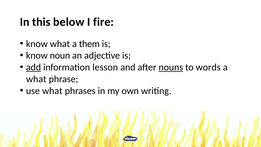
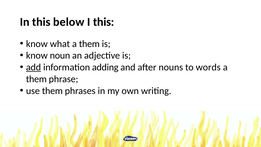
I fire: fire -> this (104, 22)
lesson: lesson -> adding (105, 67)
nouns underline: present -> none (171, 67)
what: what -> them (36, 79)
use what: what -> them (52, 91)
